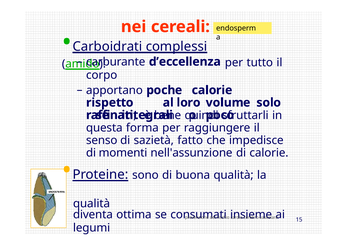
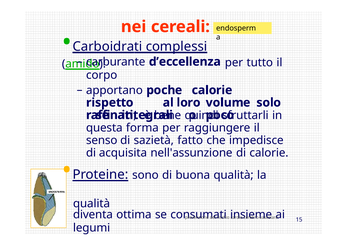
momenti: momenti -> acquisita (123, 153)
